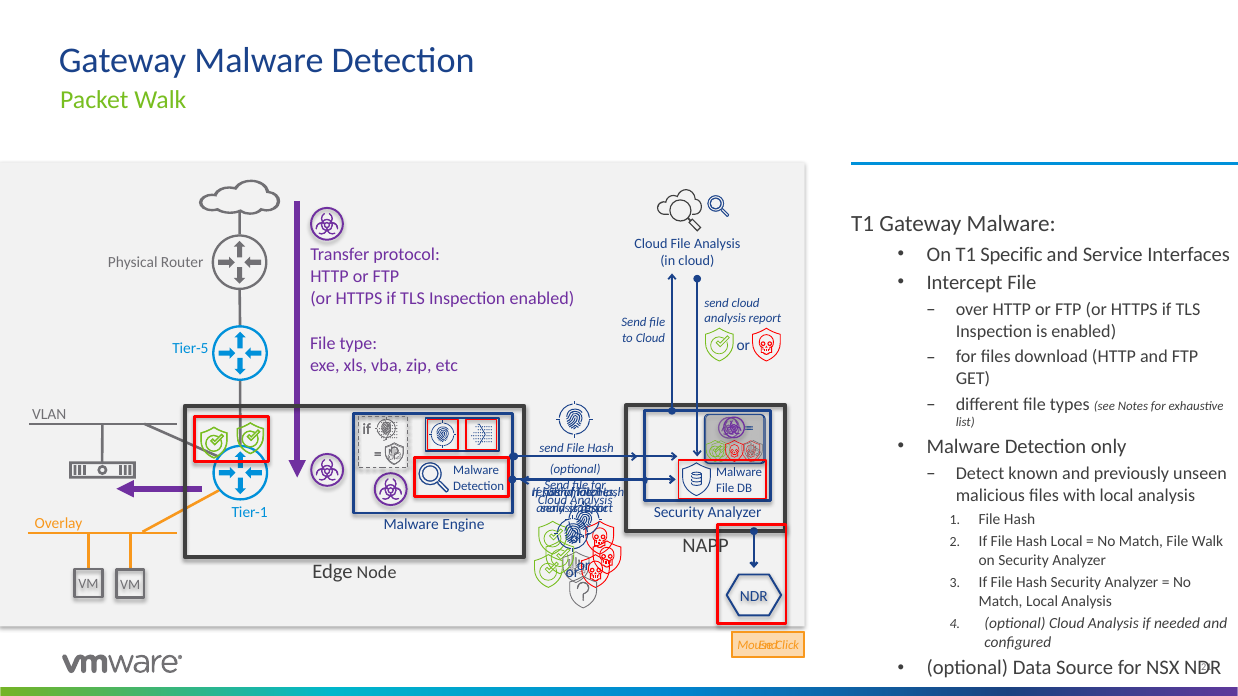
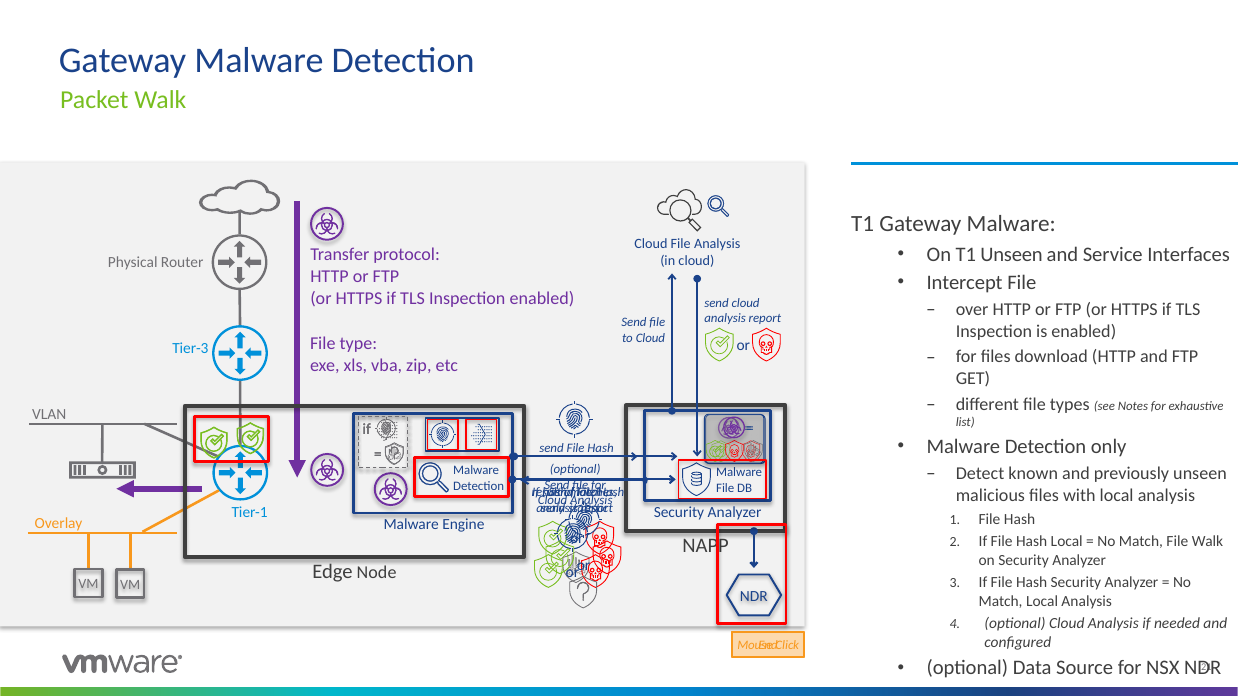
T1 Specific: Specific -> Unseen (1011, 254)
Tier-5: Tier-5 -> Tier-3 (190, 349)
